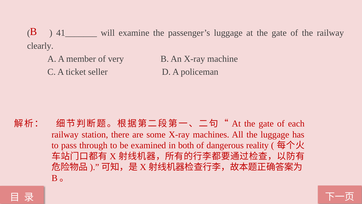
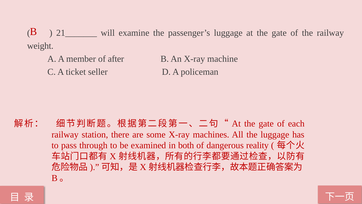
41_______: 41_______ -> 21_______ (77, 33)
clearly: clearly -> weight (40, 46)
very: very -> after (116, 59)
